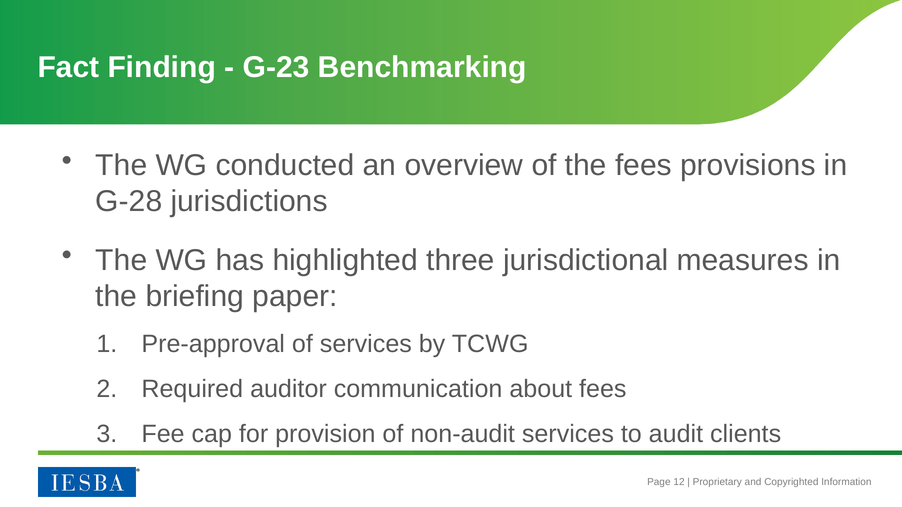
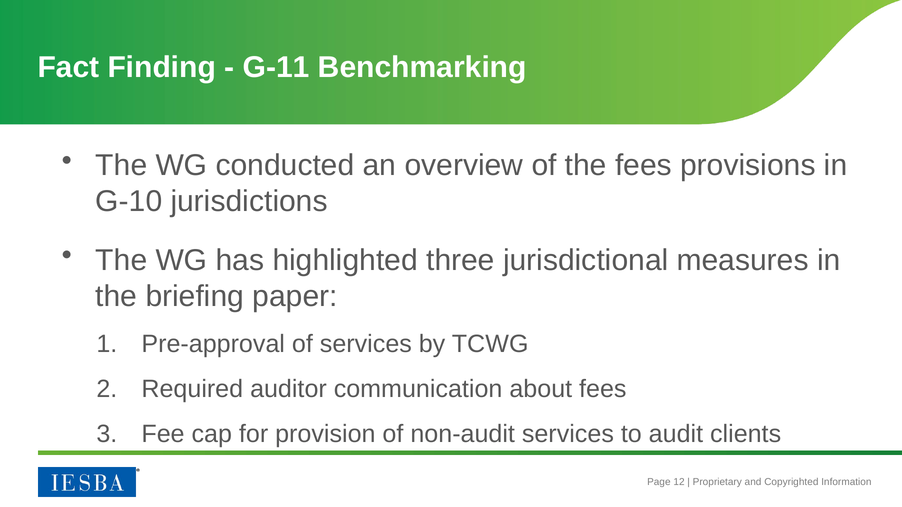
G-23: G-23 -> G-11 (276, 67)
G-28: G-28 -> G-10 (129, 202)
